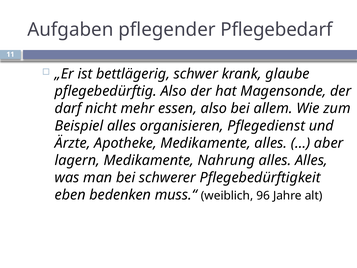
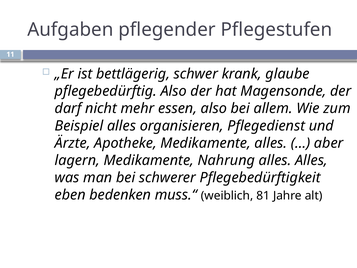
Pflegebedarf: Pflegebedarf -> Pflegestufen (276, 30)
96: 96 -> 81 (263, 195)
